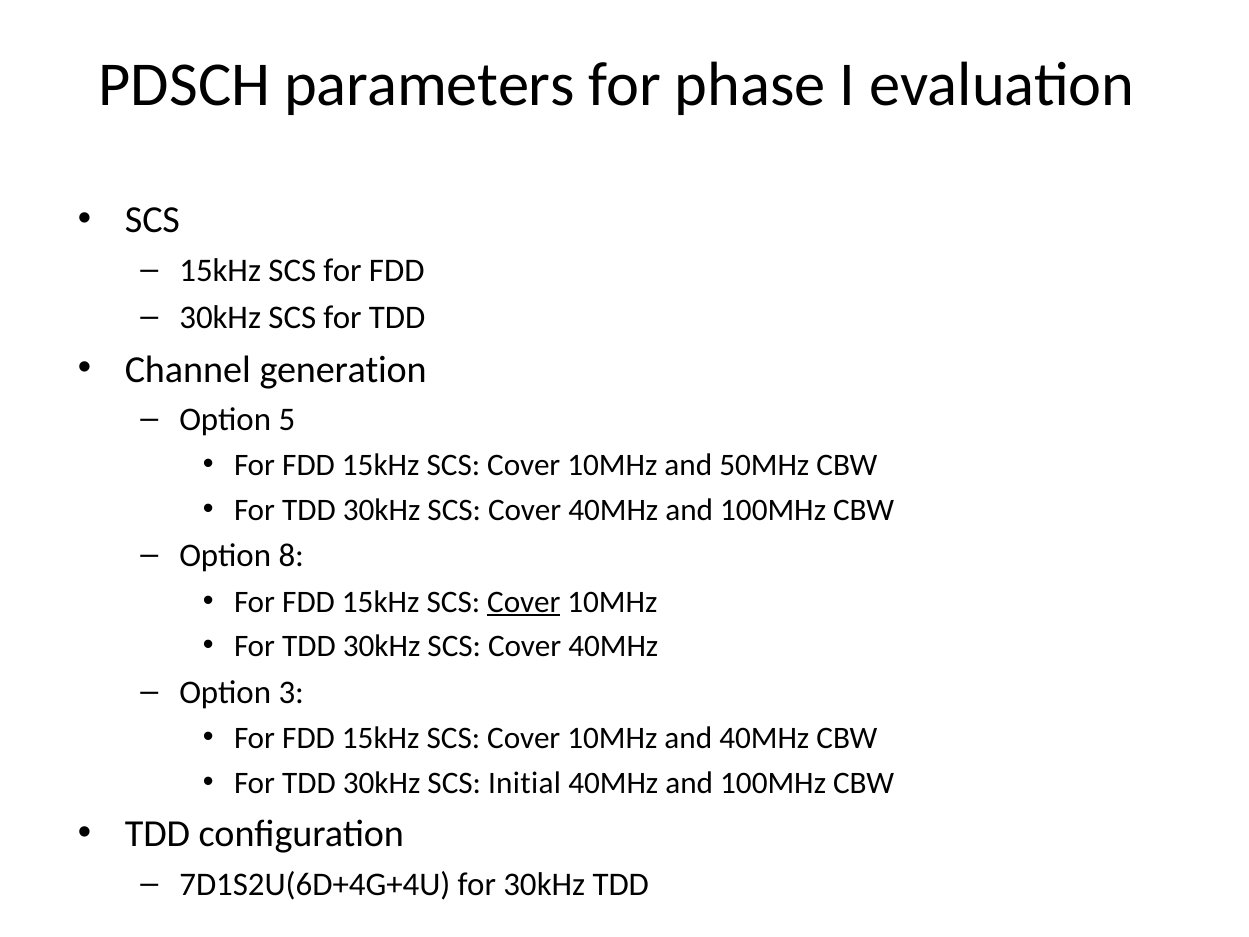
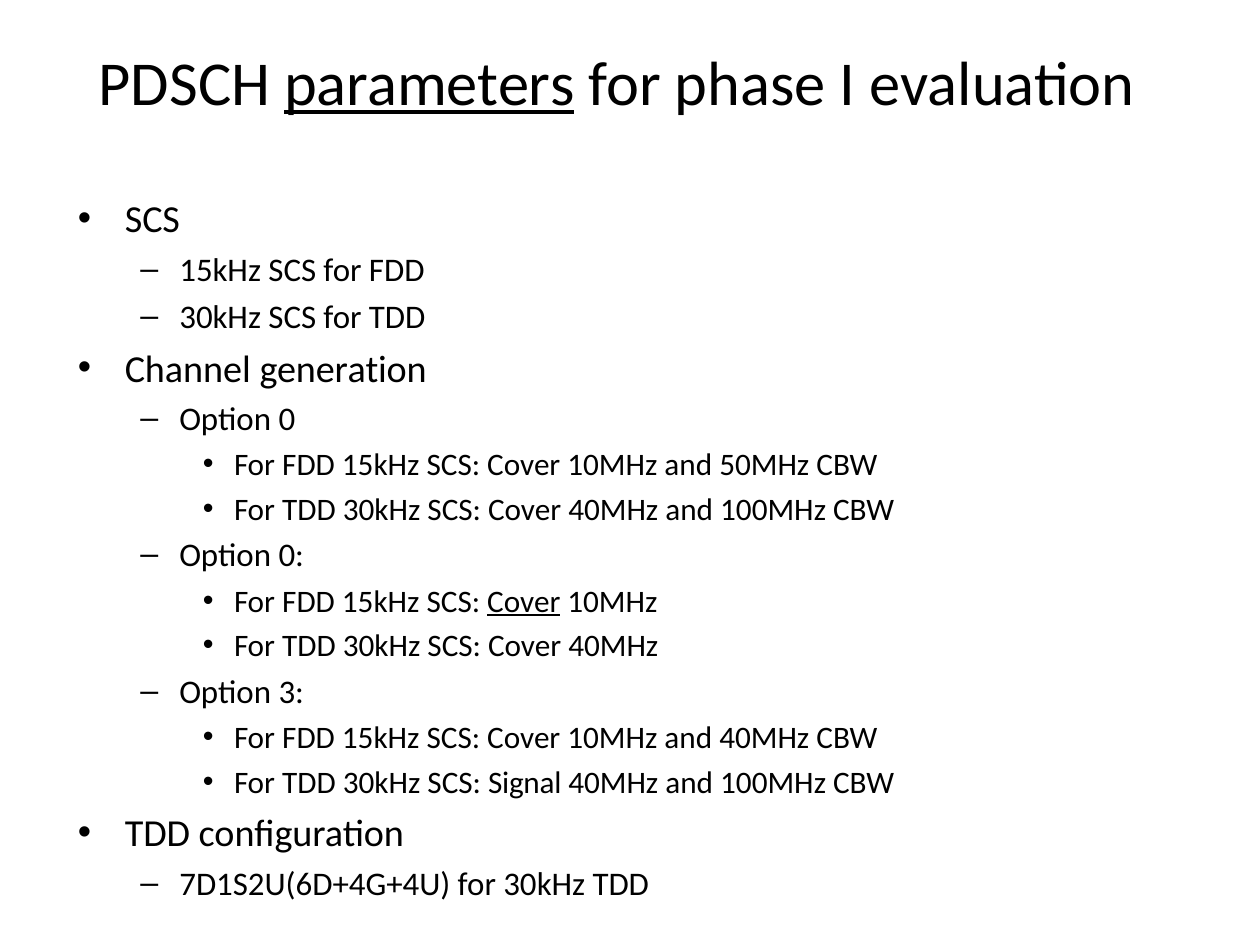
parameters underline: none -> present (430, 85)
5: 5 -> 0 (287, 419)
8: 8 -> 0 (291, 556)
Initial: Initial -> Signal (525, 783)
